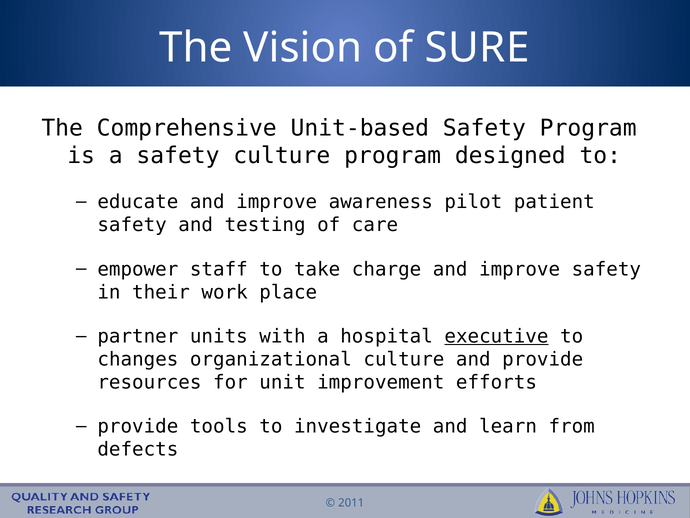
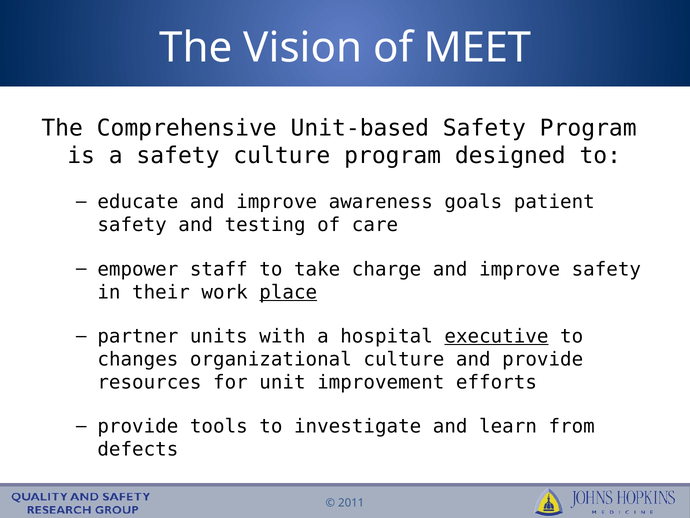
SURE: SURE -> MEET (478, 48)
pilot: pilot -> goals (473, 202)
place underline: none -> present (288, 292)
